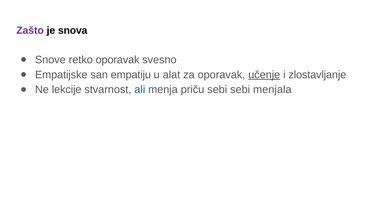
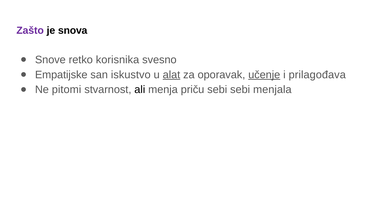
retko oporavak: oporavak -> korisnika (118, 60)
empatiju: empatiju -> iskustvo (131, 75)
alat underline: none -> present (171, 75)
zlostavljanje: zlostavljanje -> prilagođava (317, 75)
lekcije: lekcije -> pitomi (67, 90)
ali colour: blue -> black (140, 90)
